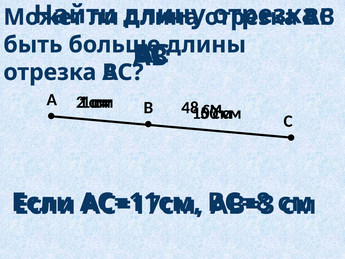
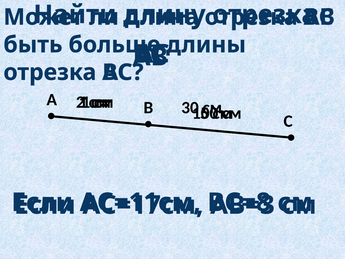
48: 48 -> 30 (190, 108)
